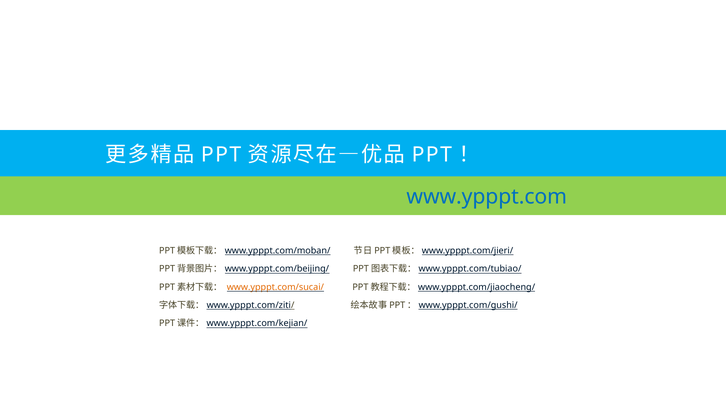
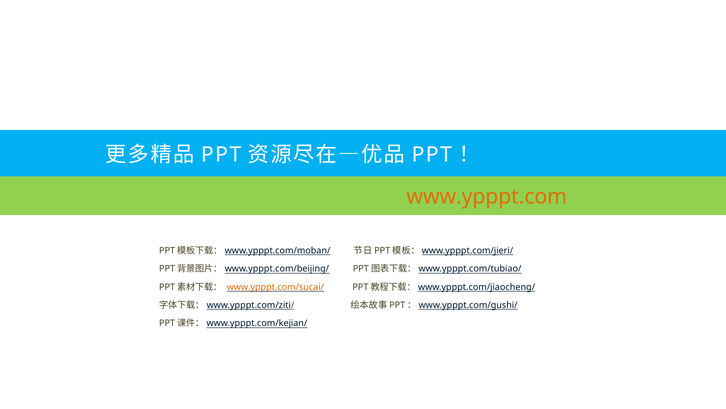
www.ypppt.com colour: blue -> orange (487, 197)
